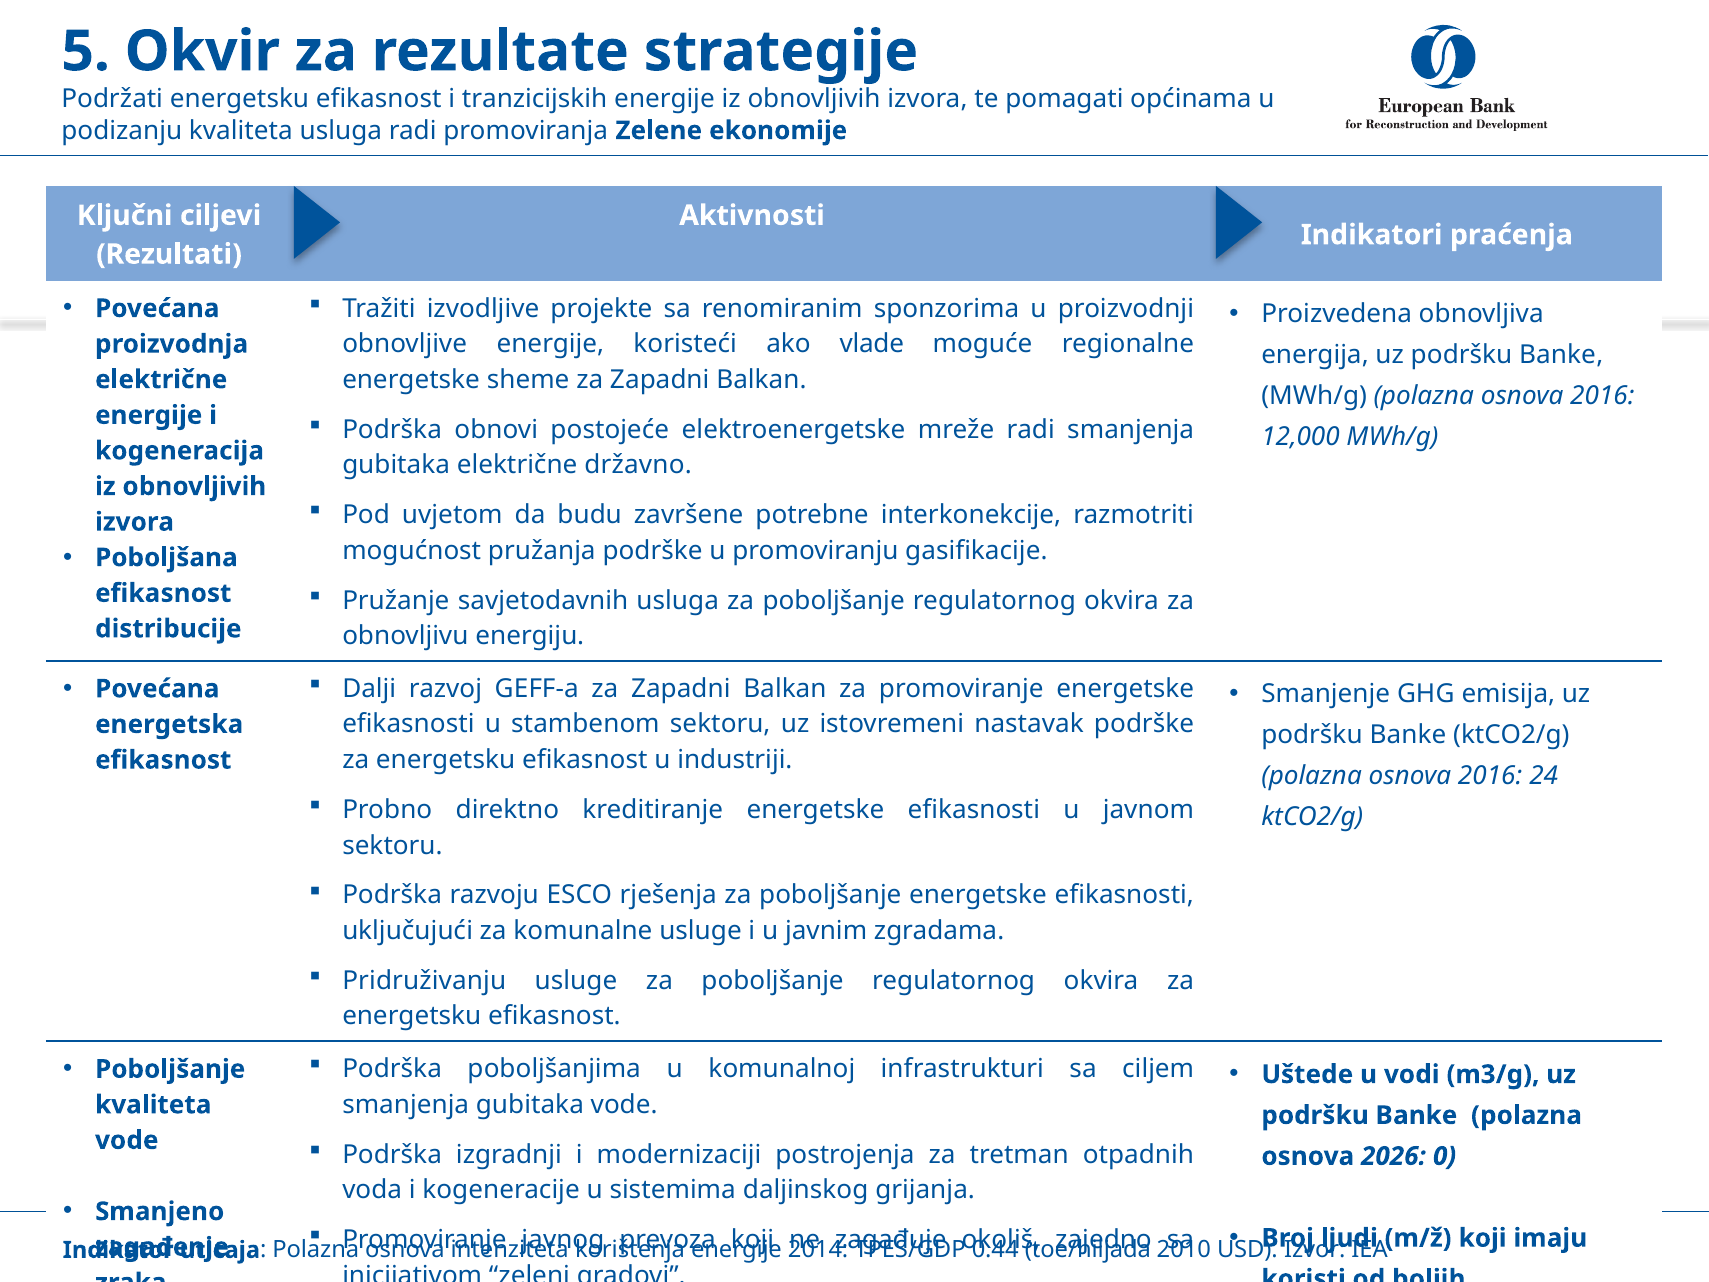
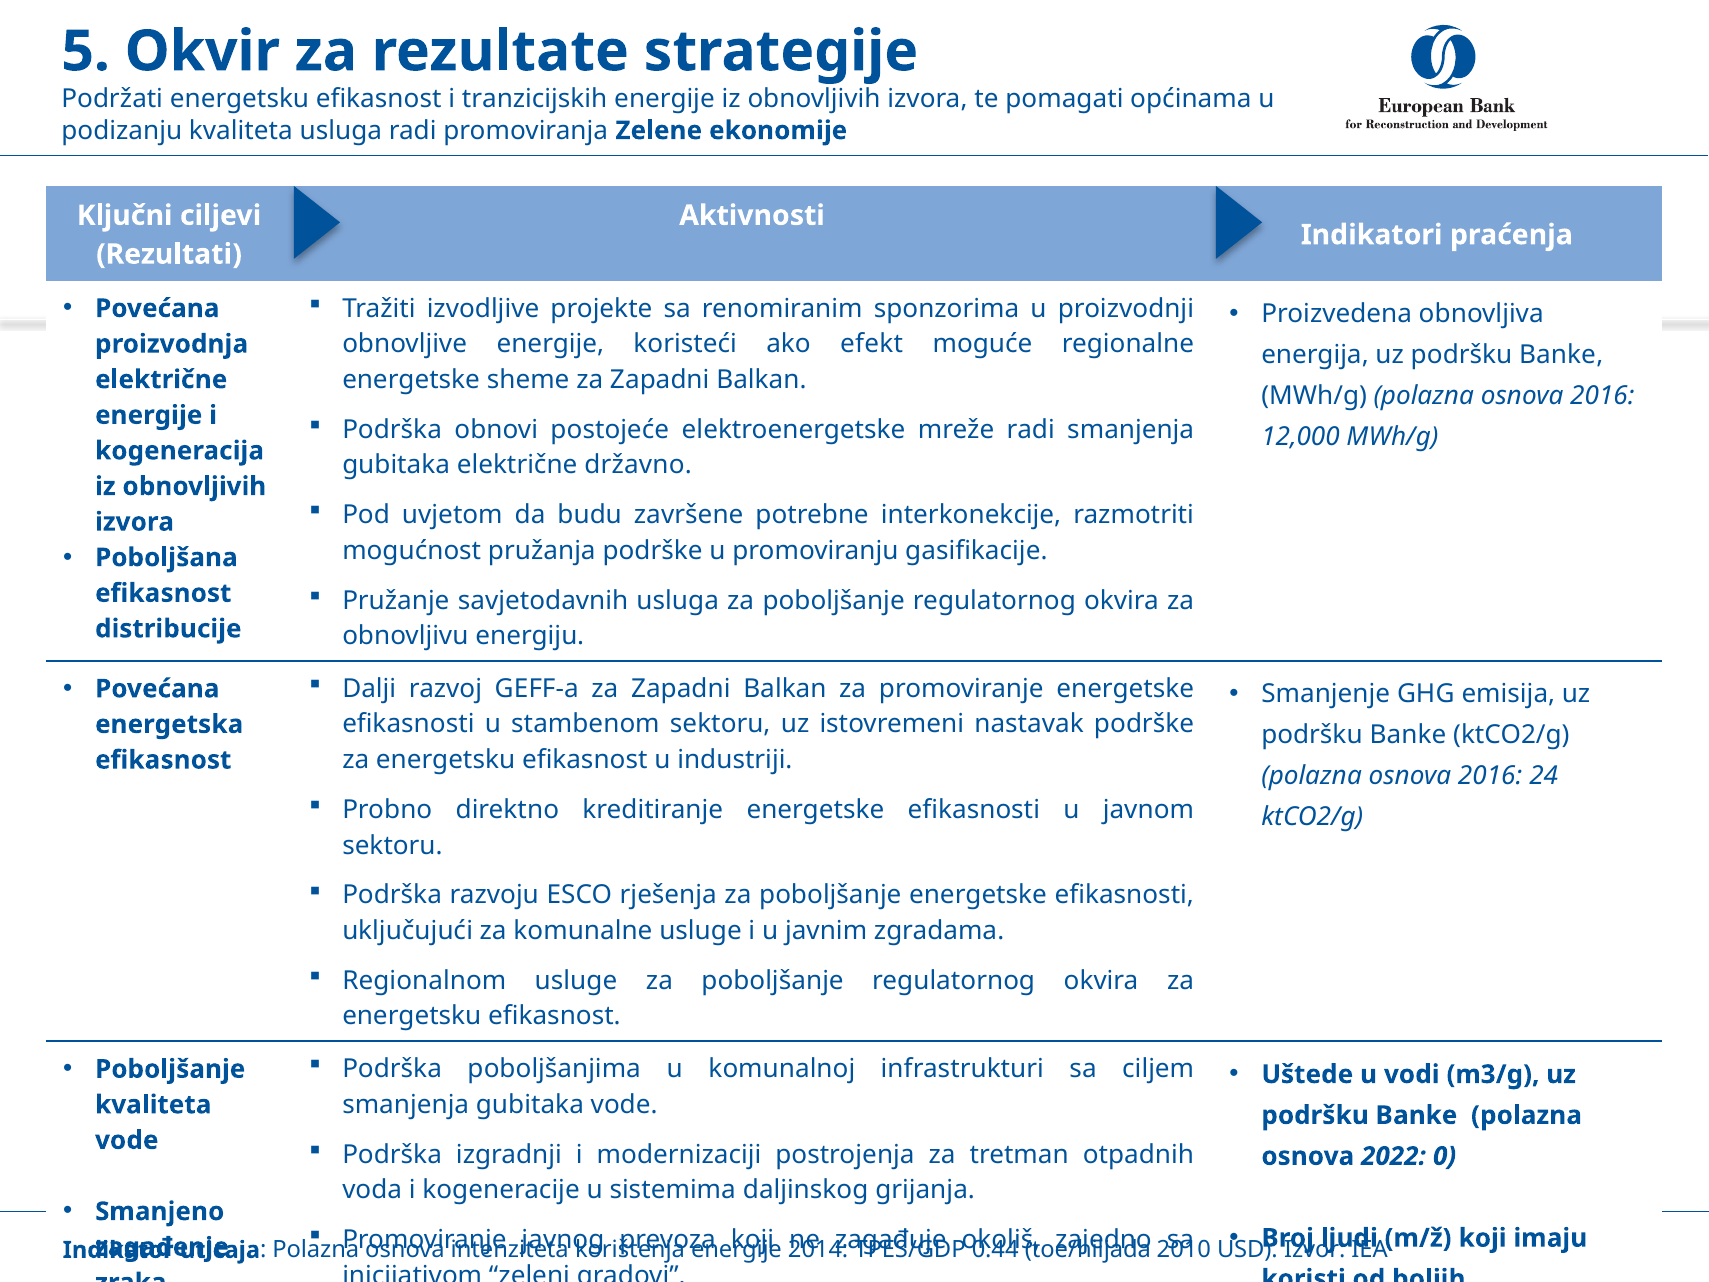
vlade: vlade -> efekt (872, 344)
Pridruživanju: Pridruživanju -> Regionalnom (424, 981)
2026: 2026 -> 2022 (1394, 1156)
